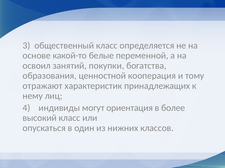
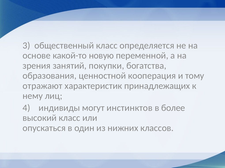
белые: белые -> новую (101, 56)
освоил: освоил -> зрения (37, 66)
ориентация: ориентация -> инстинктов (130, 108)
